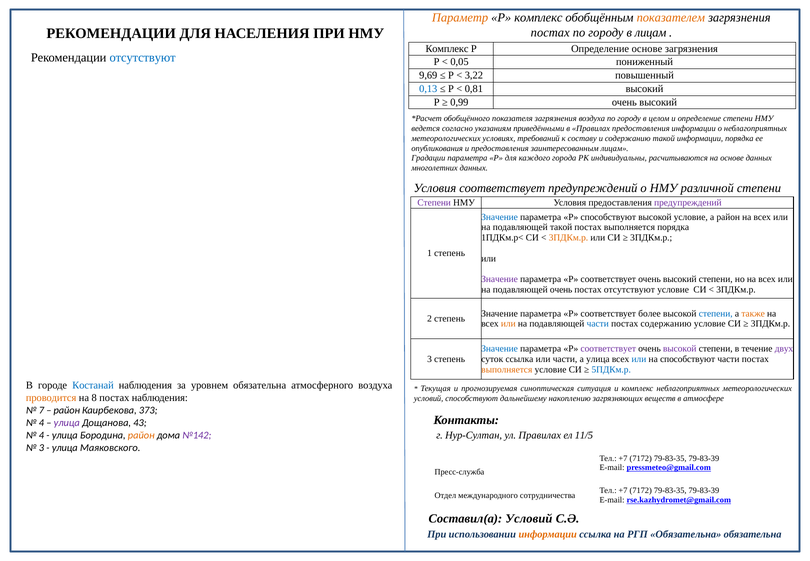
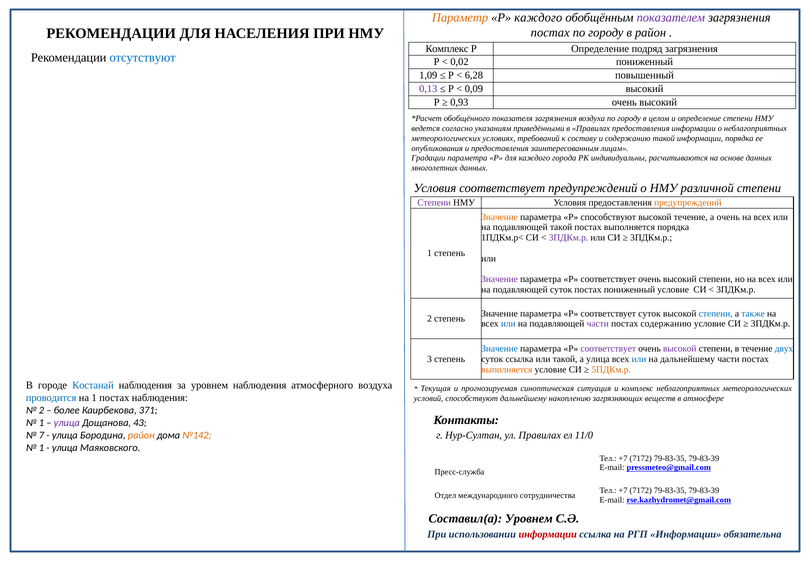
Р комплекс: комплекс -> каждого (538, 17)
показателем colour: orange -> purple (671, 17)
в лицам: лицам -> район (651, 32)
Определение основе: основе -> подряд (647, 49)
0,05: 0,05 -> 0,02 (460, 62)
9,69: 9,69 -> 1,09 (428, 75)
3,22: 3,22 -> 6,28 (474, 75)
0,13 colour: blue -> purple (428, 89)
0,81: 0,81 -> 0,09 (474, 89)
0,99: 0,99 -> 0,93 (459, 102)
предупреждений colour: purple -> orange (688, 203)
Значение colour: blue -> orange (500, 217)
высокой условие: условие -> течение (691, 217)
а район: район -> очень (728, 217)
3ПДКм.р colour: orange -> purple (568, 238)
подавляющей очень: очень -> суток (561, 289)
постах отсутствуют: отсутствуют -> пониженный (629, 289)
соответствует более: более -> суток (650, 313)
также colour: orange -> blue (753, 313)
или colour: orange -> blue (508, 324)
части colour: blue -> purple (598, 324)
двух colour: purple -> blue (784, 349)
или части: части -> такой (565, 359)
на способствуют: способствуют -> дальнейшему (688, 359)
5ПДКм.р colour: blue -> orange (611, 369)
уровнем обязательна: обязательна -> наблюдения (260, 385)
проводится colour: orange -> blue (51, 398)
на 8: 8 -> 1 (94, 398)
7: 7 -> 2 (41, 410)
район: район -> более (67, 410)
373: 373 -> 371 (148, 410)
4: 4 -> 1 (41, 423)
11/5: 11/5 -> 11/0 (584, 435)
4: 4 -> 7 (41, 435)
№142 colour: purple -> orange (197, 435)
3: 3 -> 1 (41, 448)
Составил(а Условий: Условий -> Уровнем (529, 518)
информации colour: orange -> red (548, 534)
РГП Обязательна: Обязательна -> Информации (686, 534)
